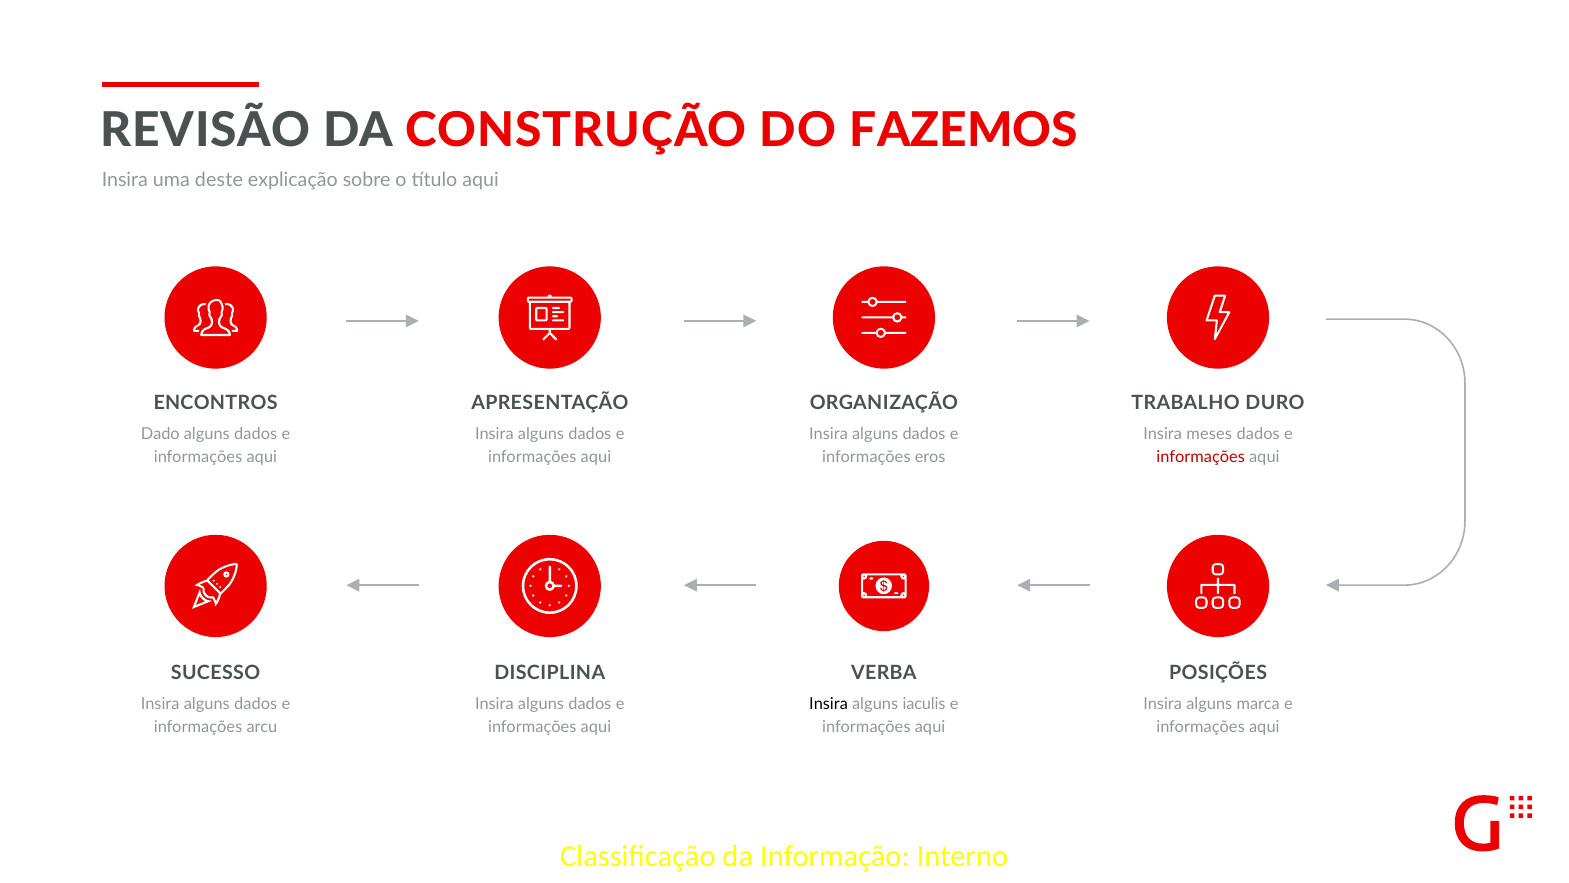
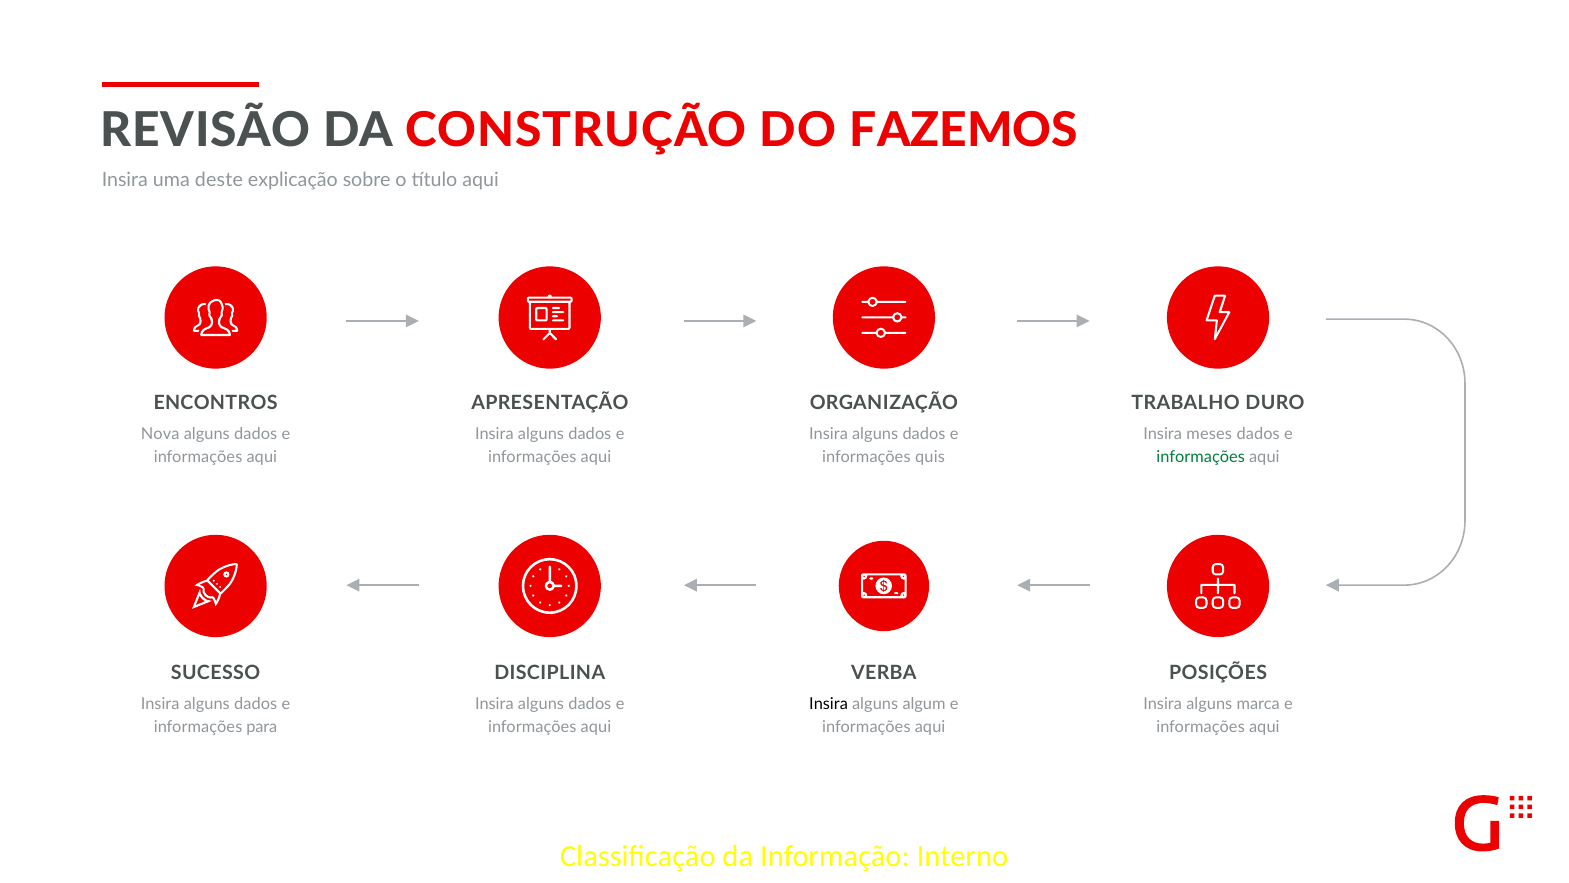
Dado: Dado -> Nova (160, 434)
eros: eros -> quis (930, 457)
informações colour: red -> green (1201, 457)
iaculis: iaculis -> algum (924, 704)
arcu: arcu -> para (262, 727)
